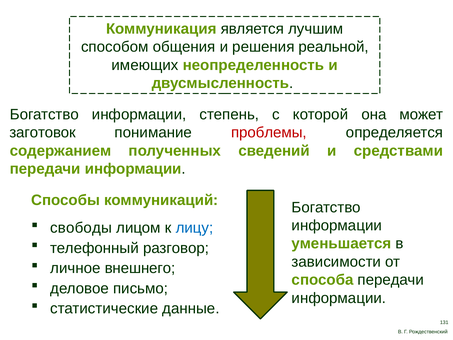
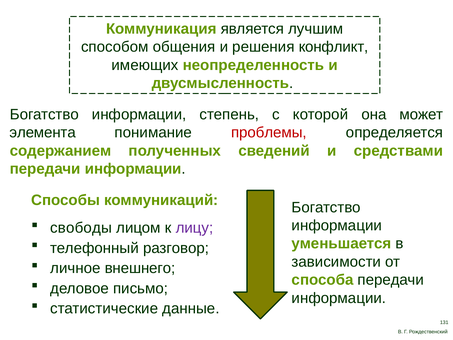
реальной: реальной -> конфликт (334, 47)
заготовок: заготовок -> элемента (43, 133)
лицу colour: blue -> purple (194, 228)
